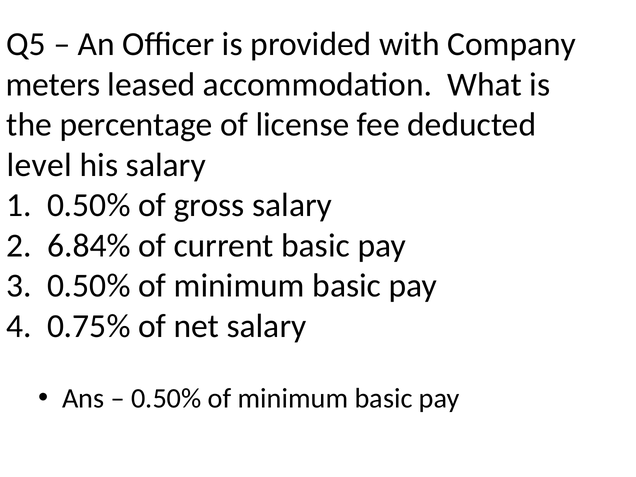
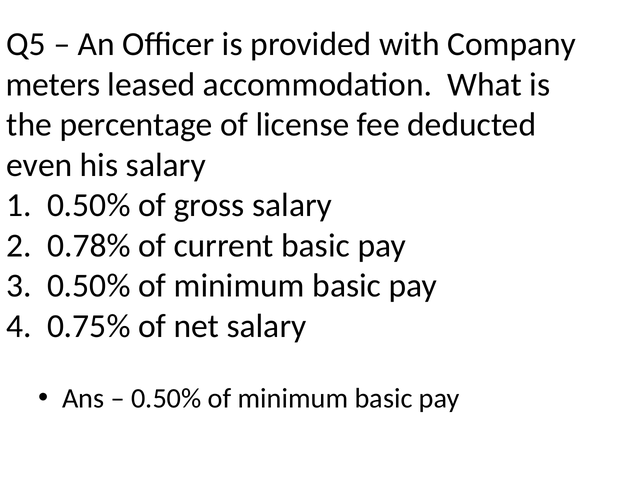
level: level -> even (39, 165)
6.84%: 6.84% -> 0.78% (89, 246)
